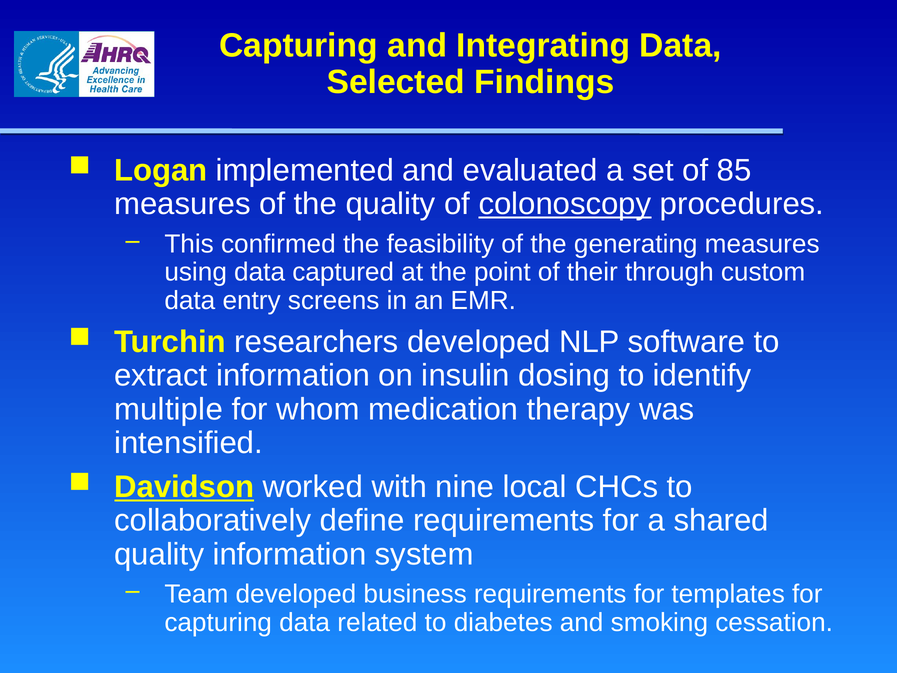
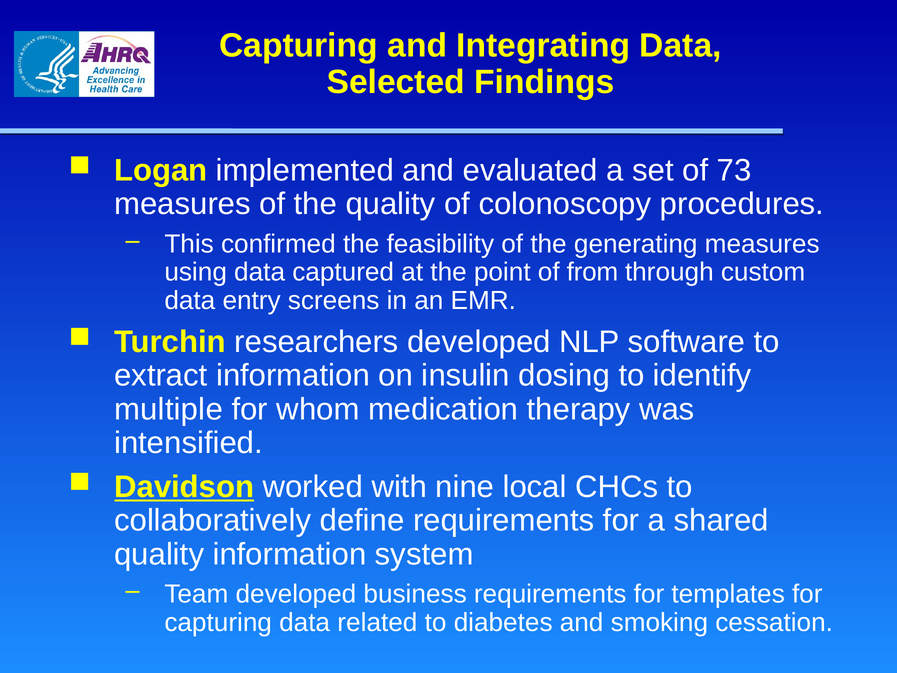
85: 85 -> 73 (734, 170)
colonoscopy underline: present -> none (565, 204)
their: their -> from (592, 272)
